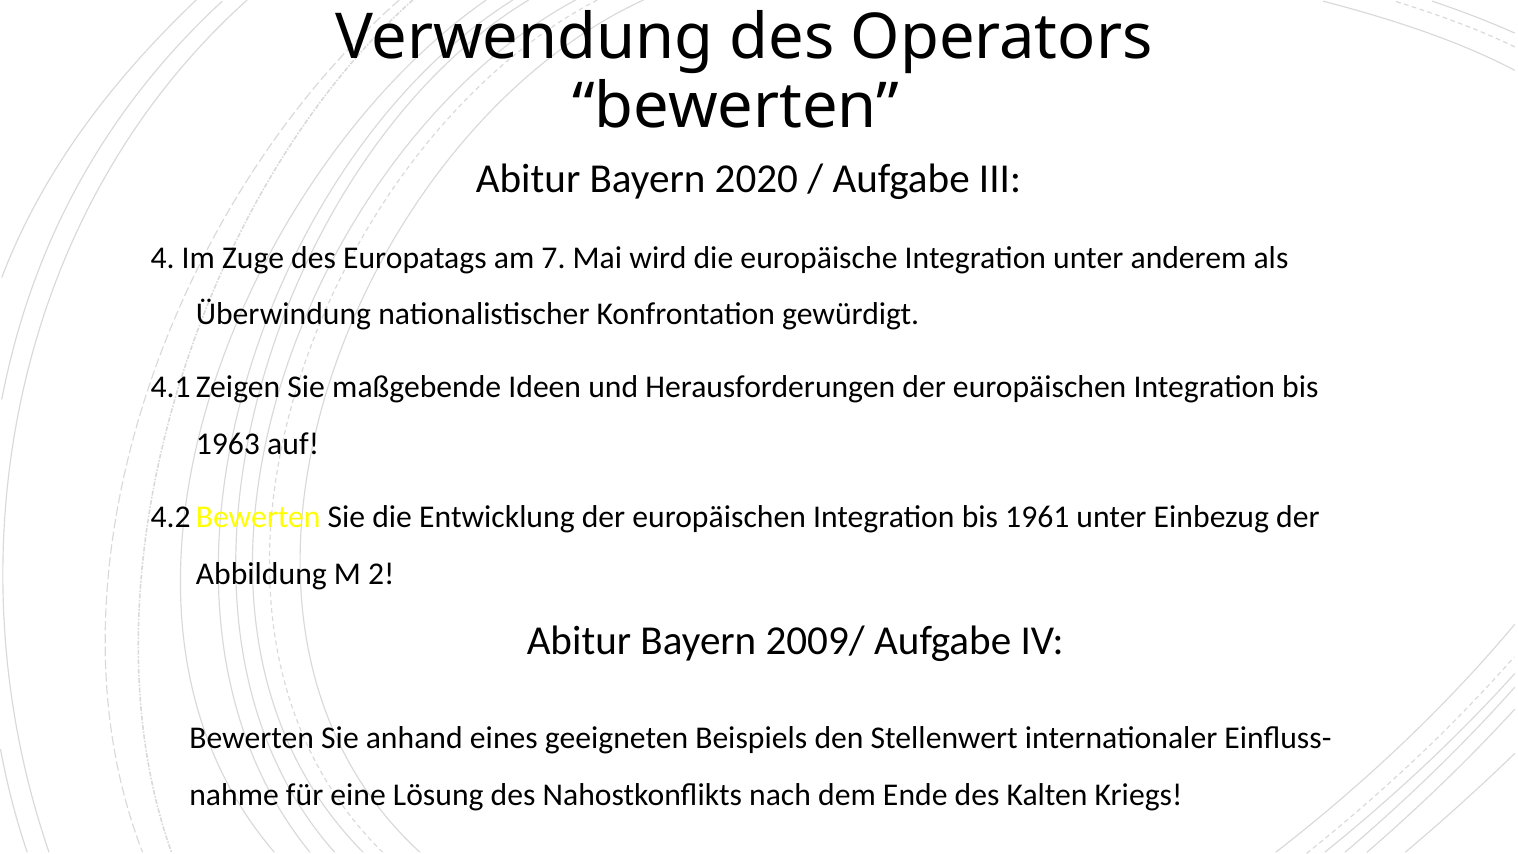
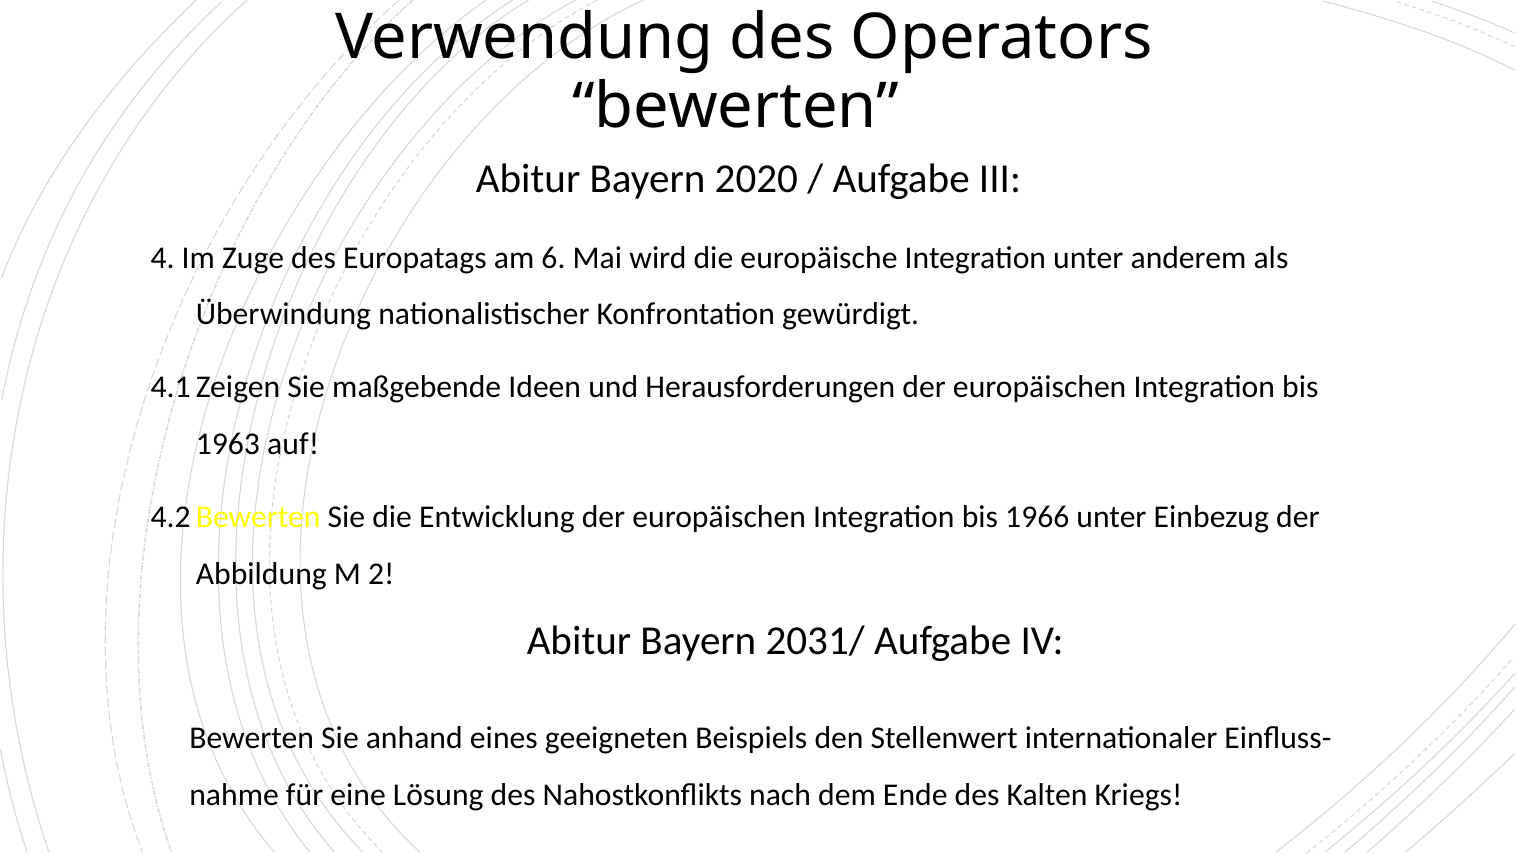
7: 7 -> 6 (553, 258)
1961: 1961 -> 1966 (1037, 517)
2009/: 2009/ -> 2031/ (815, 641)
